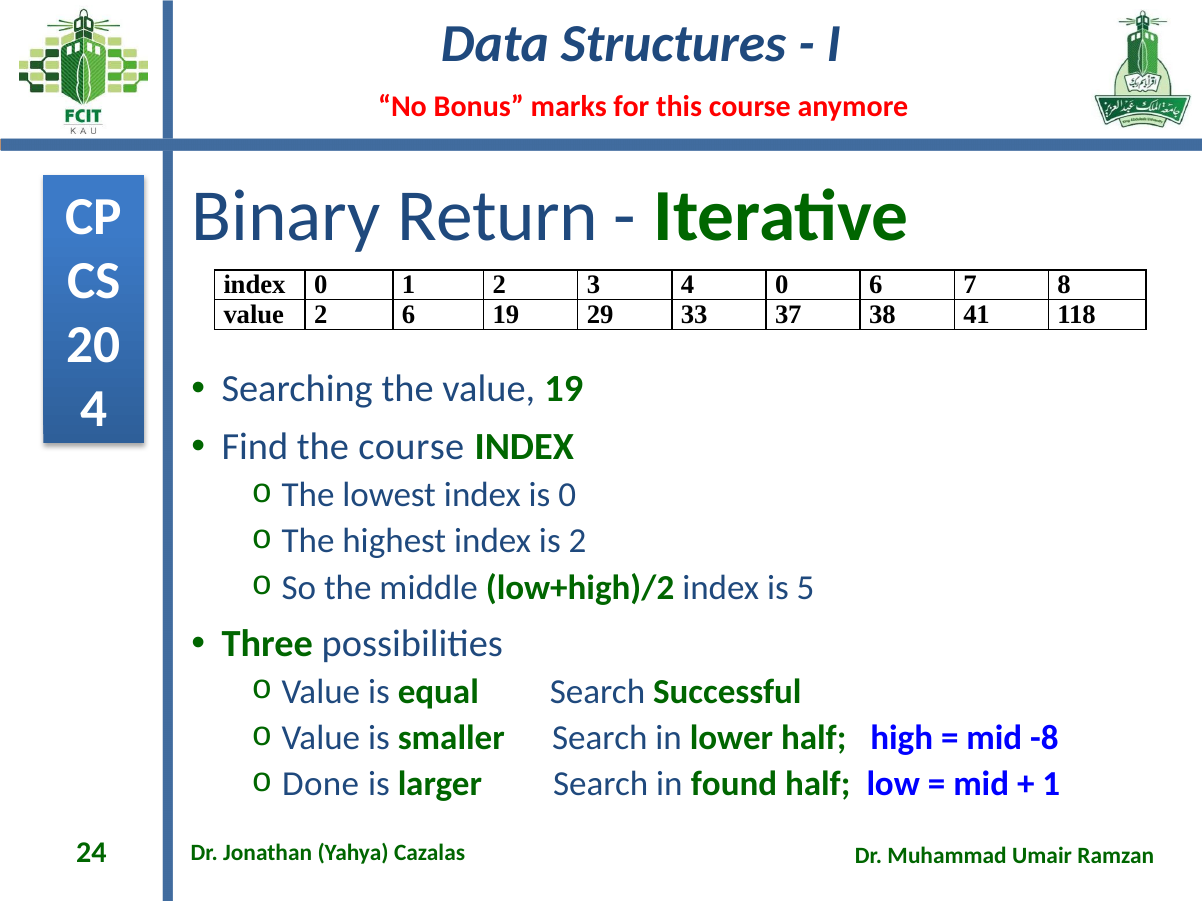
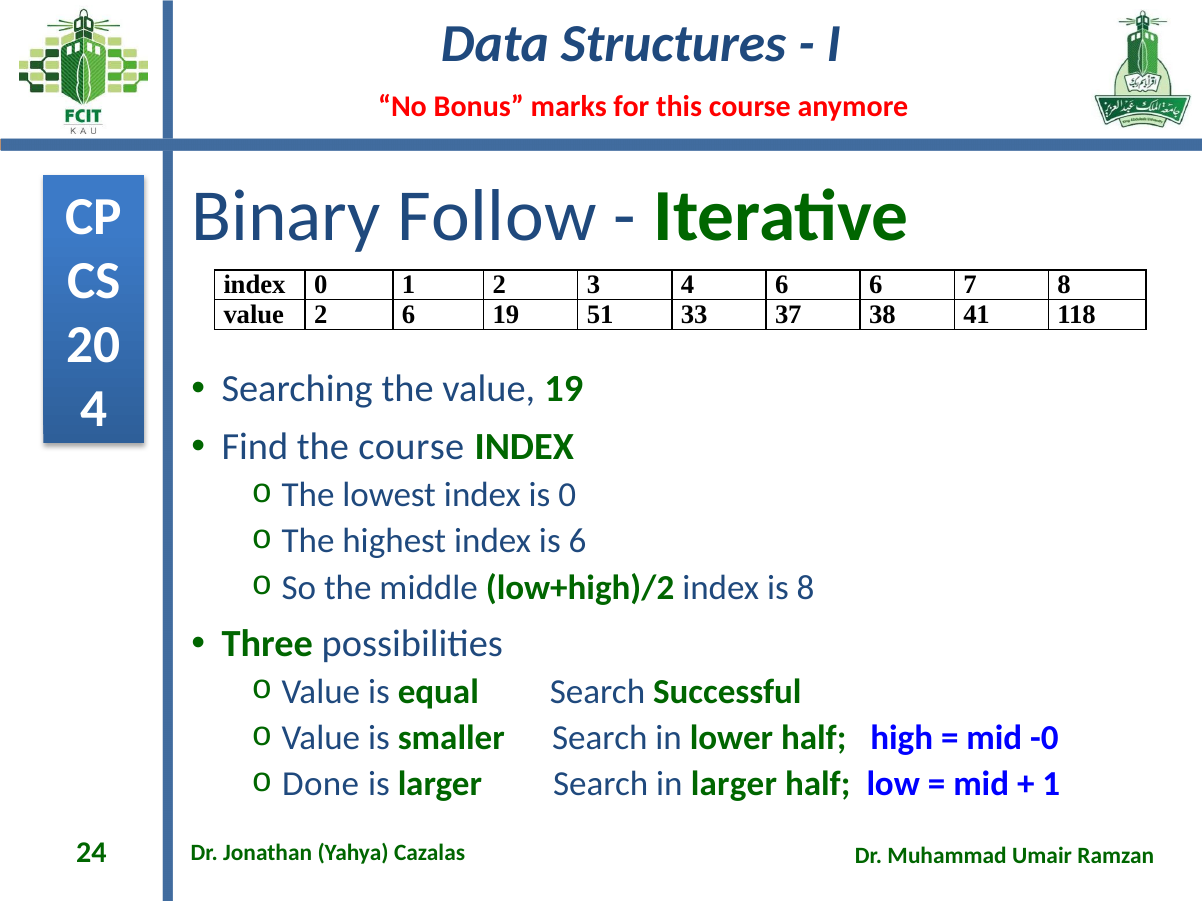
Return: Return -> Follow (497, 216)
4 0: 0 -> 6 (782, 285)
29: 29 -> 51 (600, 315)
is 2: 2 -> 6 (578, 542)
is 5: 5 -> 8 (805, 588)
-8: -8 -> -0 (1044, 738)
in found: found -> larger (734, 785)
